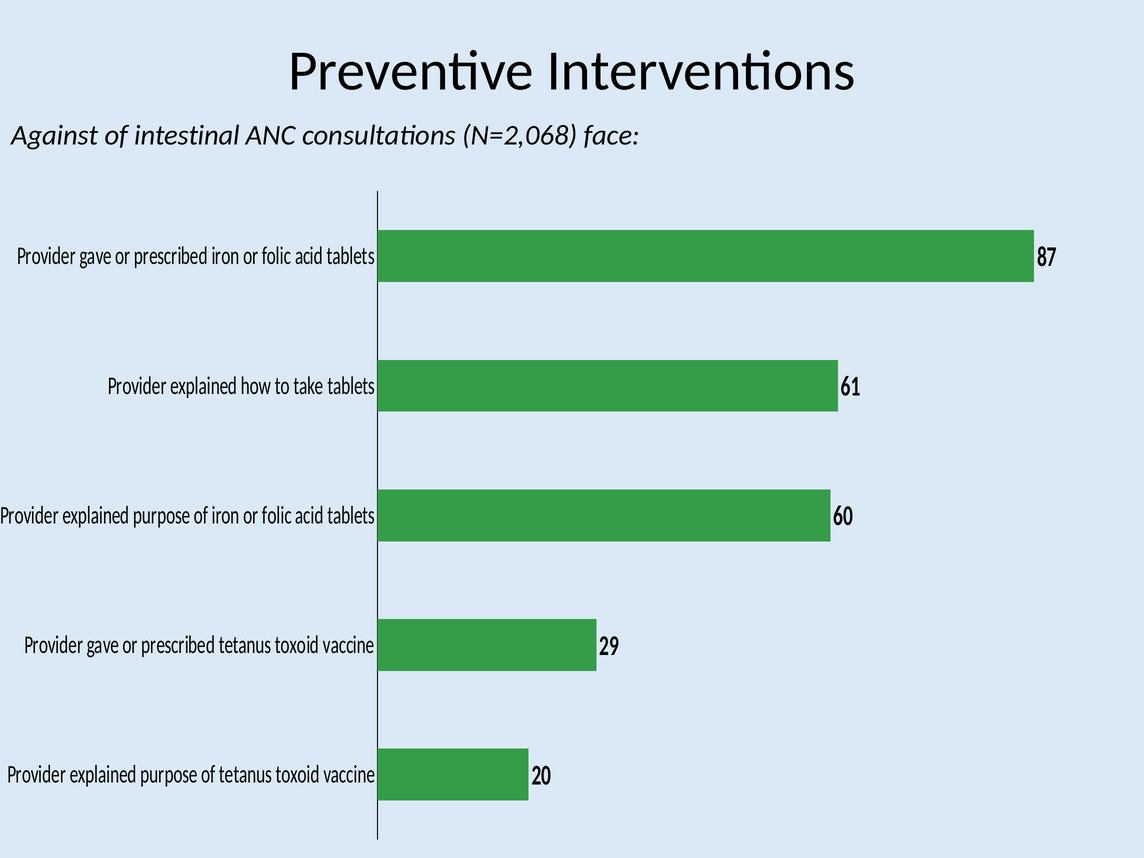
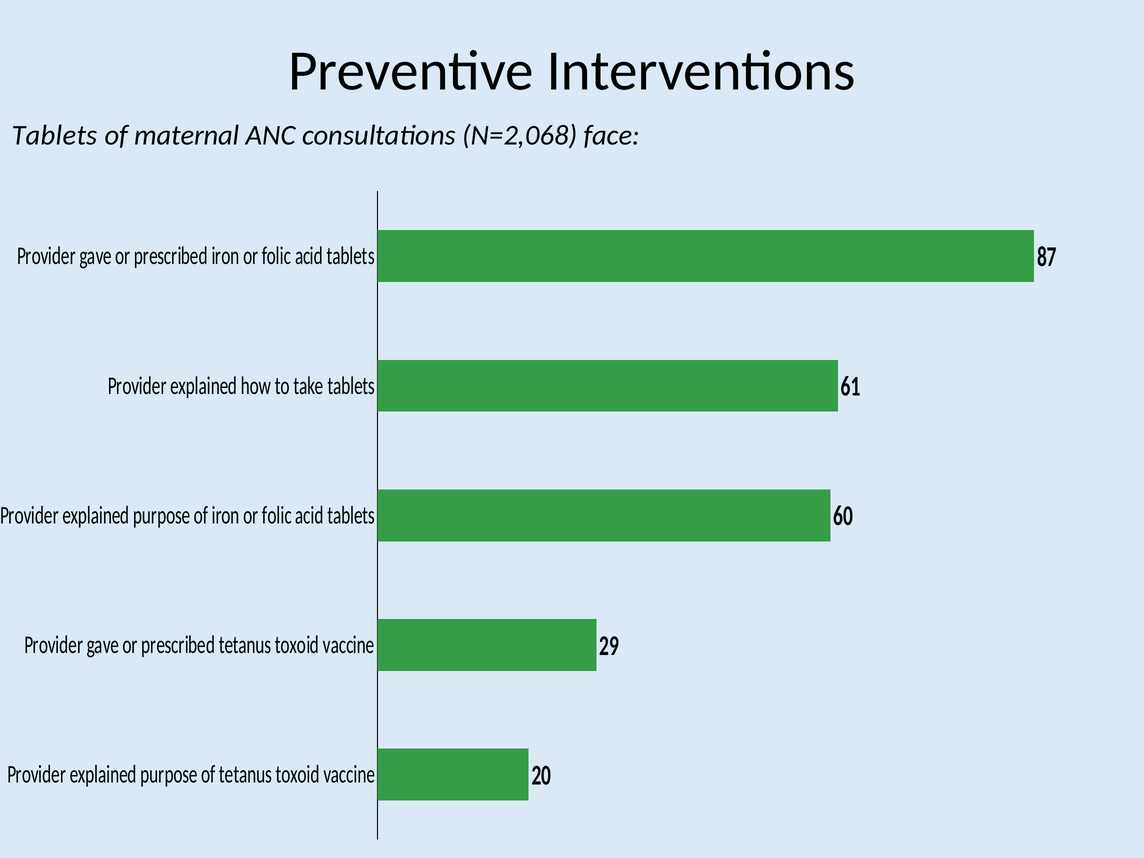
Against: Against -> Tablets (55, 135)
intestinal: intestinal -> maternal (187, 135)
